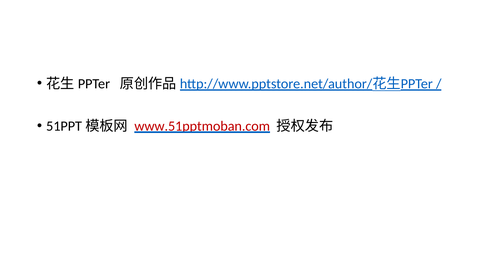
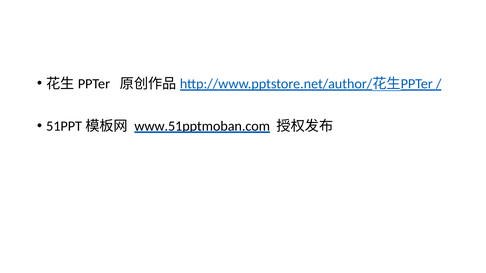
www.51pptmoban.com colour: red -> black (202, 126)
